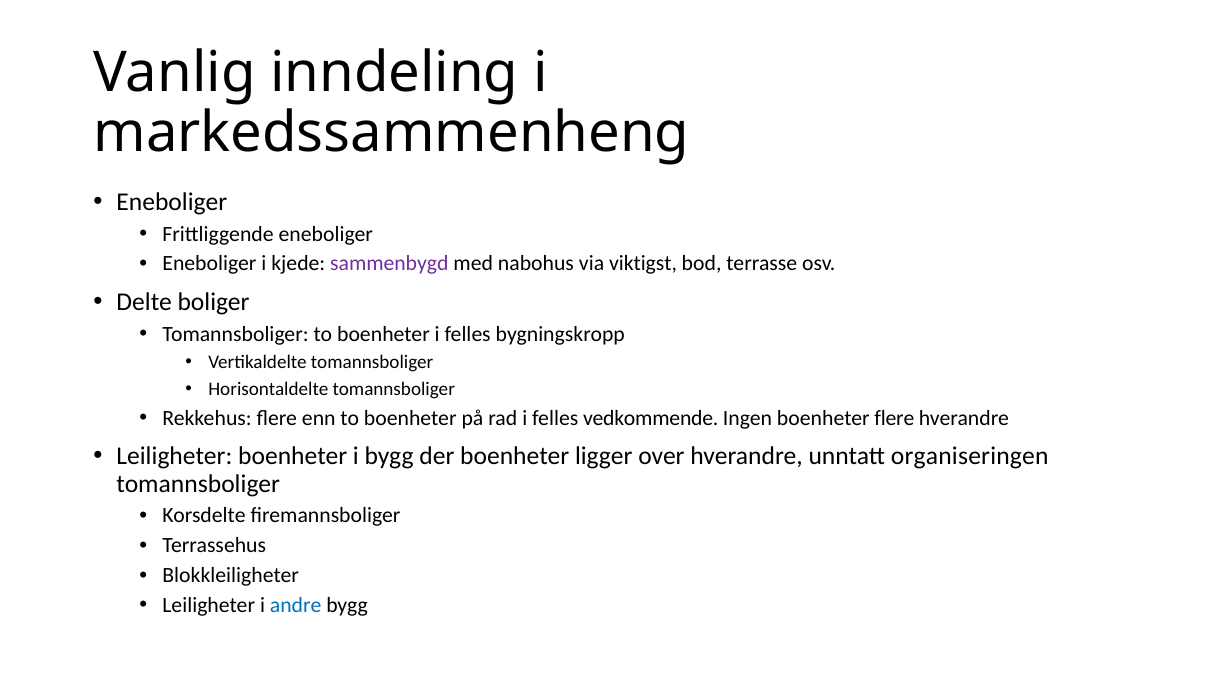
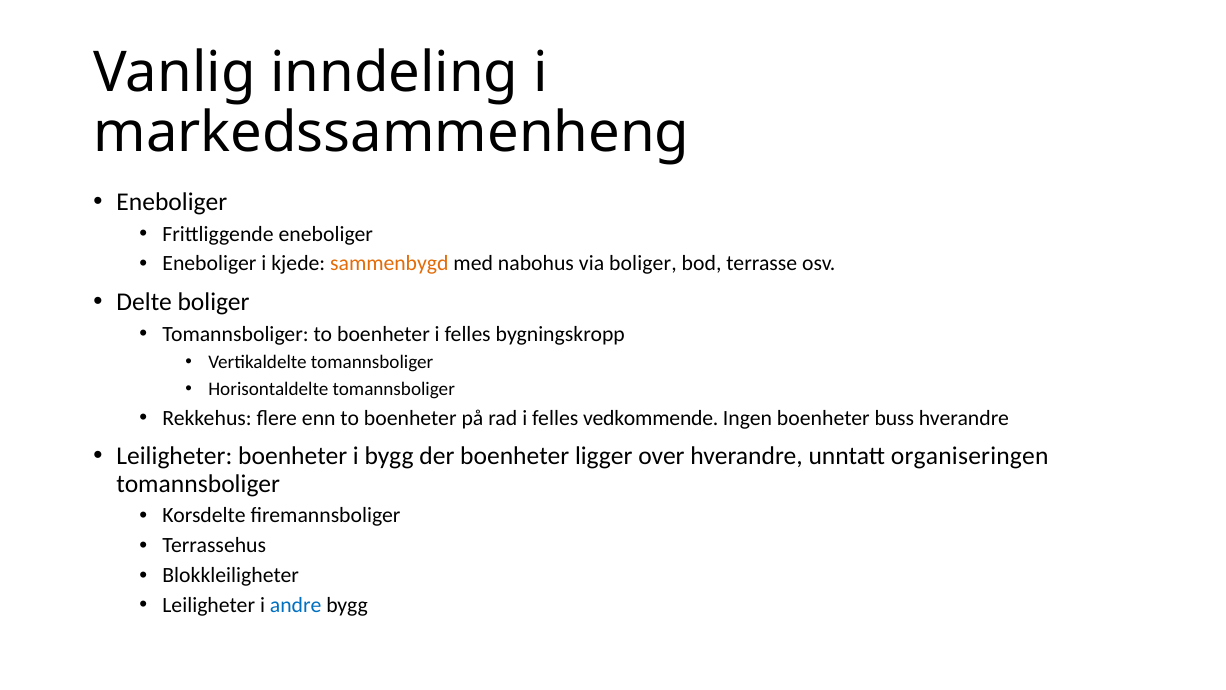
sammenbygd colour: purple -> orange (389, 264)
via viktigst: viktigst -> boliger (643, 264)
boenheter flere: flere -> buss (894, 418)
